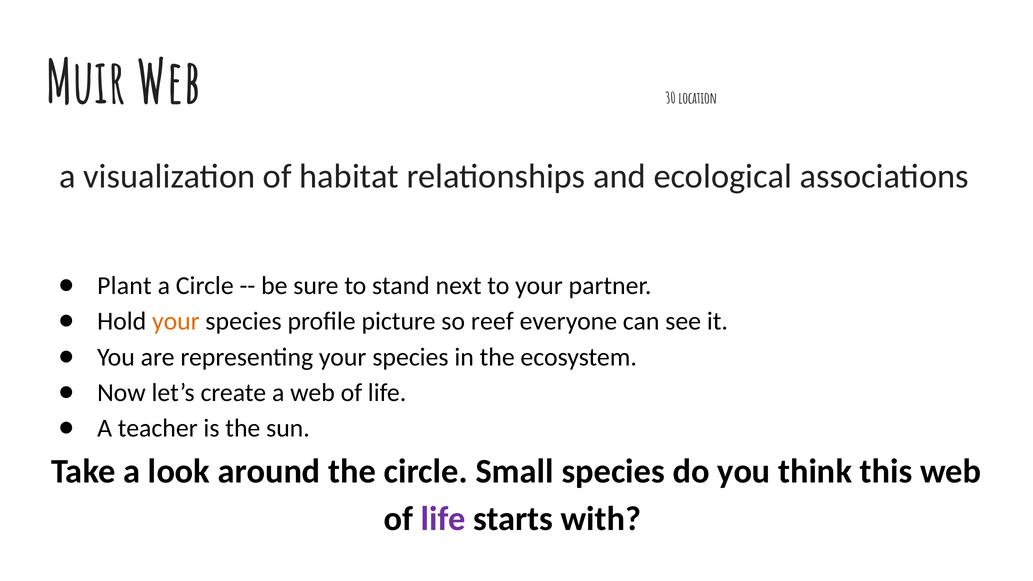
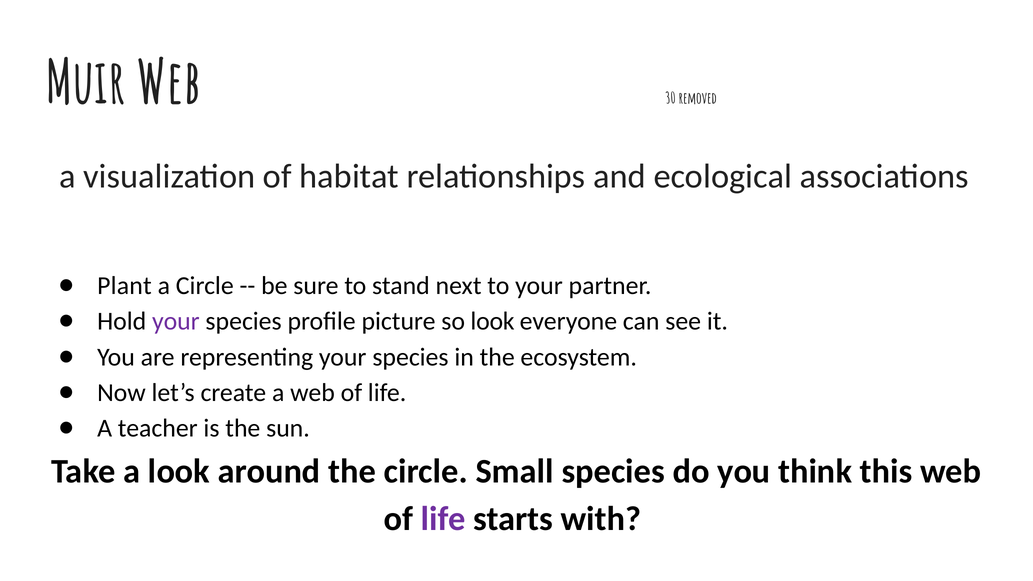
location: location -> removed (698, 98)
your colour: orange -> purple (176, 322)
so reef: reef -> look (493, 322)
